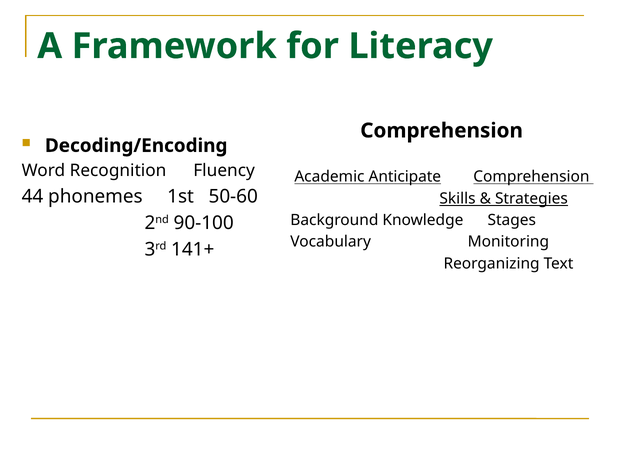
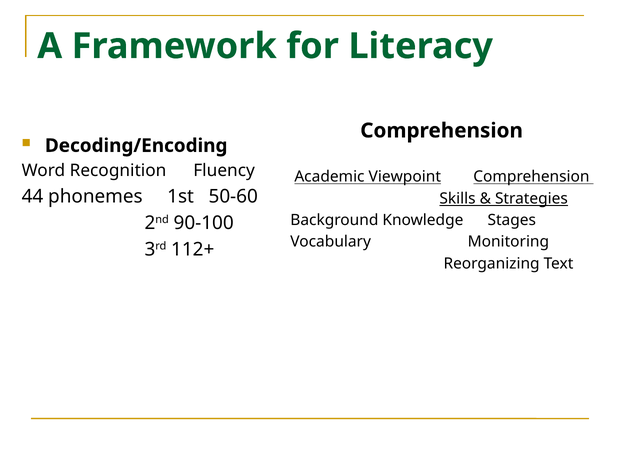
Anticipate: Anticipate -> Viewpoint (405, 177)
141+: 141+ -> 112+ (193, 249)
